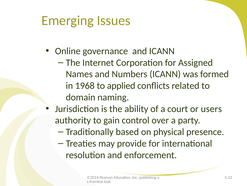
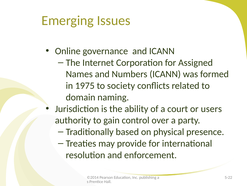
1968: 1968 -> 1975 (85, 85)
applied: applied -> society (121, 85)
